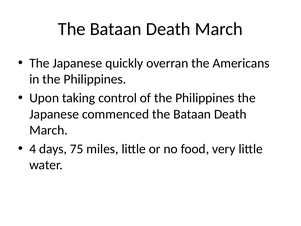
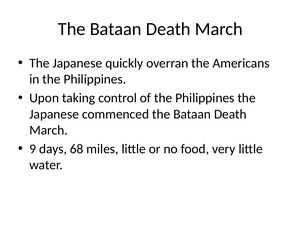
4: 4 -> 9 (33, 149)
75: 75 -> 68 (77, 149)
